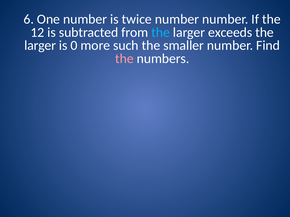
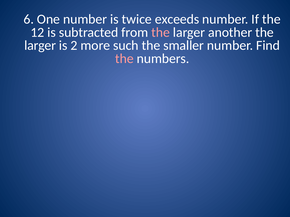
twice number: number -> exceeds (177, 19)
the colour: light blue -> pink (161, 32)
exceeds: exceeds -> another (230, 32)
0: 0 -> 2 (74, 46)
